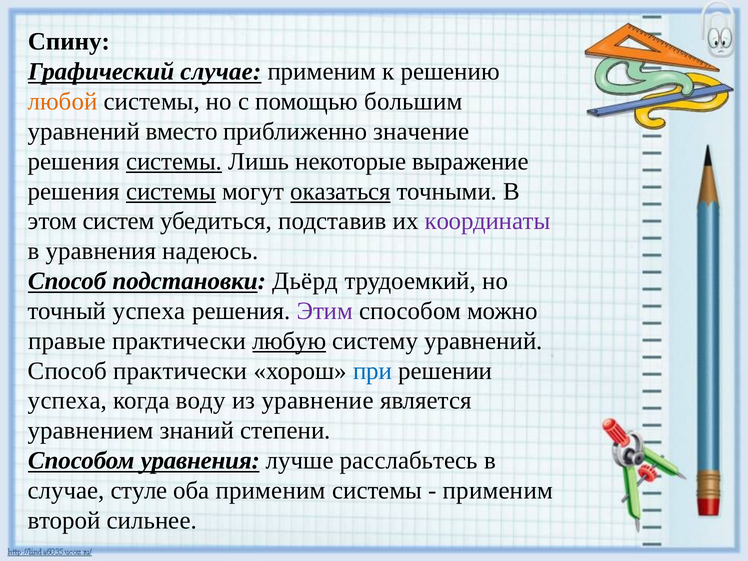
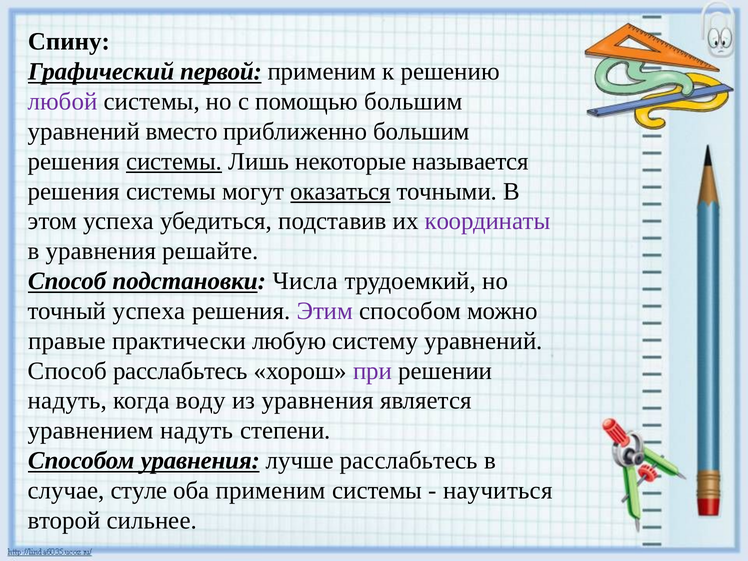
Графический случае: случае -> первой (221, 72)
любой colour: orange -> purple (63, 102)
приближенно значение: значение -> большим (422, 131)
выражение: выражение -> называется (470, 161)
системы underline: present -> none (171, 191)
этом систем: систем -> успеха (119, 221)
надеюсь: надеюсь -> решайте (210, 251)
Дьёрд: Дьёрд -> Числа (305, 281)
любую underline: present -> none (289, 341)
Способ практически: практически -> расслабьтесь (180, 371)
при colour: blue -> purple (373, 371)
успеха: успеха -> надуть (68, 401)
из уравнение: уравнение -> уравнения (318, 401)
уравнением знаний: знаний -> надуть (197, 431)
применим: применим -> научиться (498, 490)
